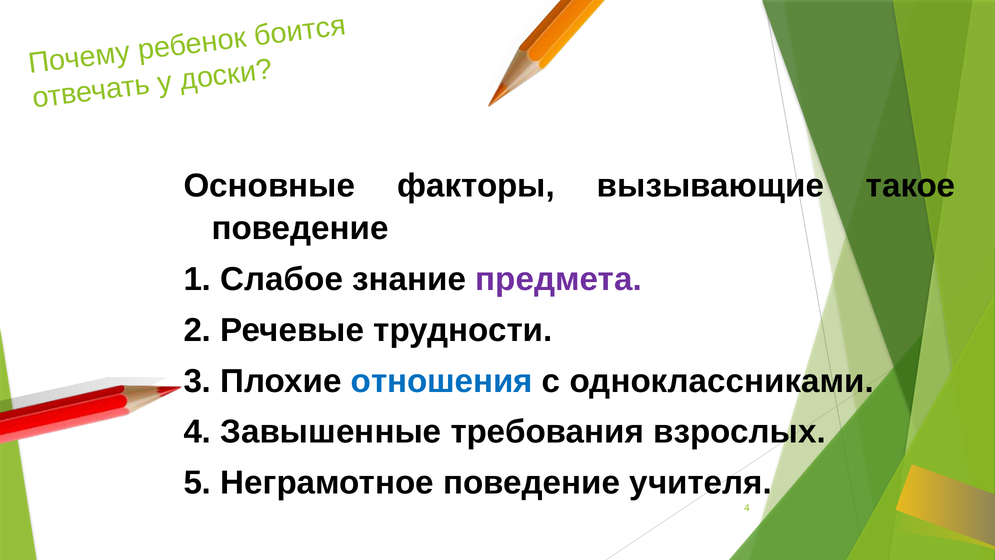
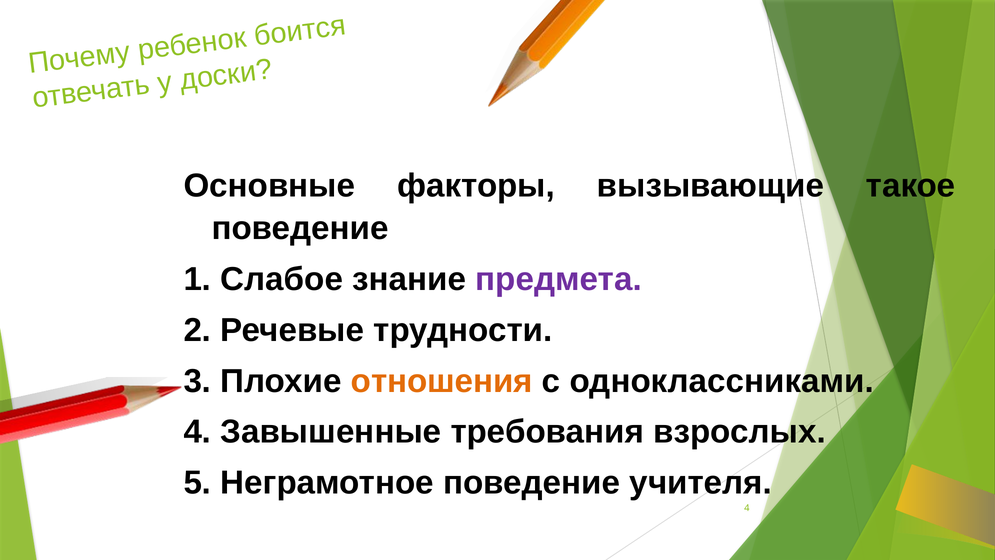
отношения colour: blue -> orange (442, 381)
